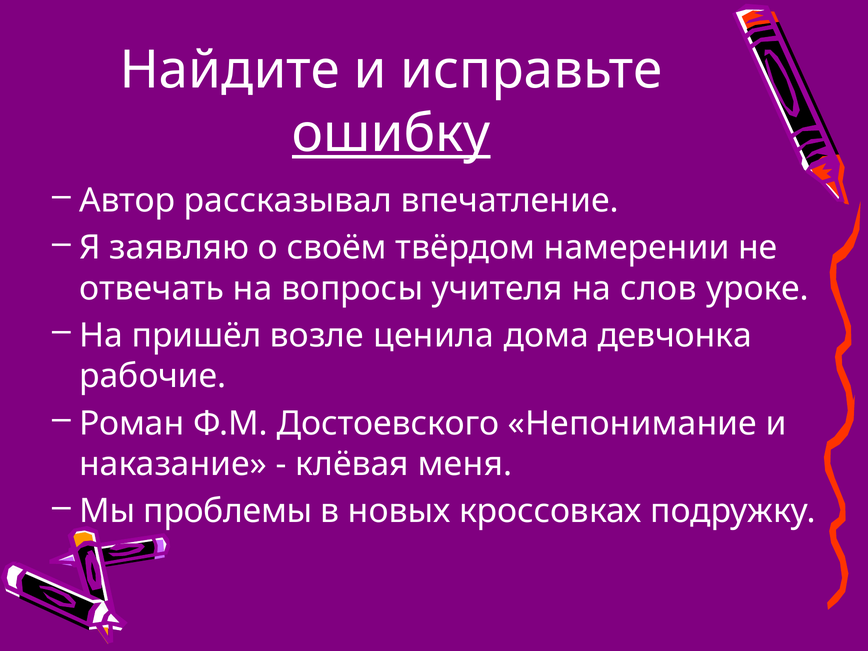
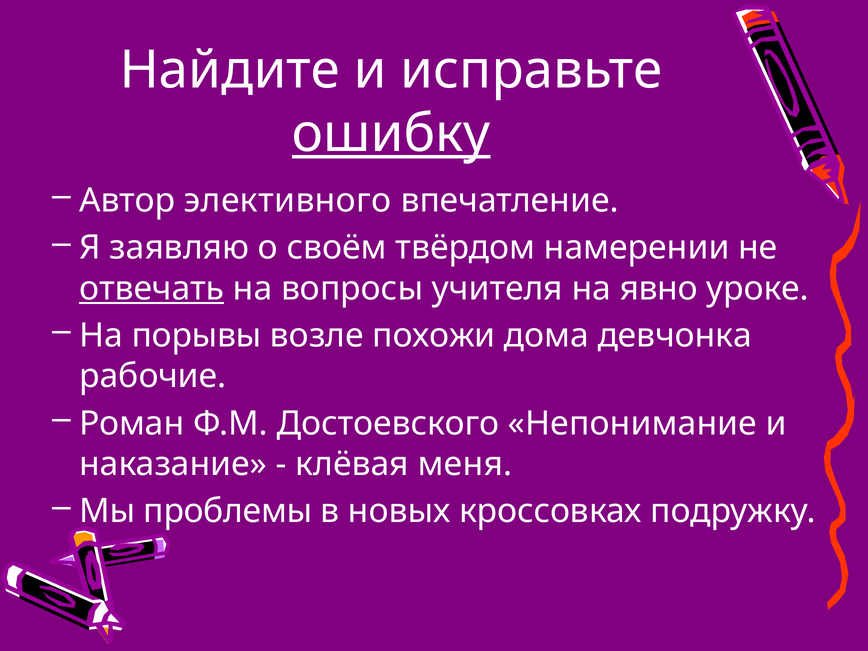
рассказывал: рассказывал -> элективного (288, 201)
отвечать underline: none -> present (152, 288)
слов: слов -> явно (659, 288)
пришёл: пришёл -> порывы (197, 336)
ценила: ценила -> похожи (434, 336)
